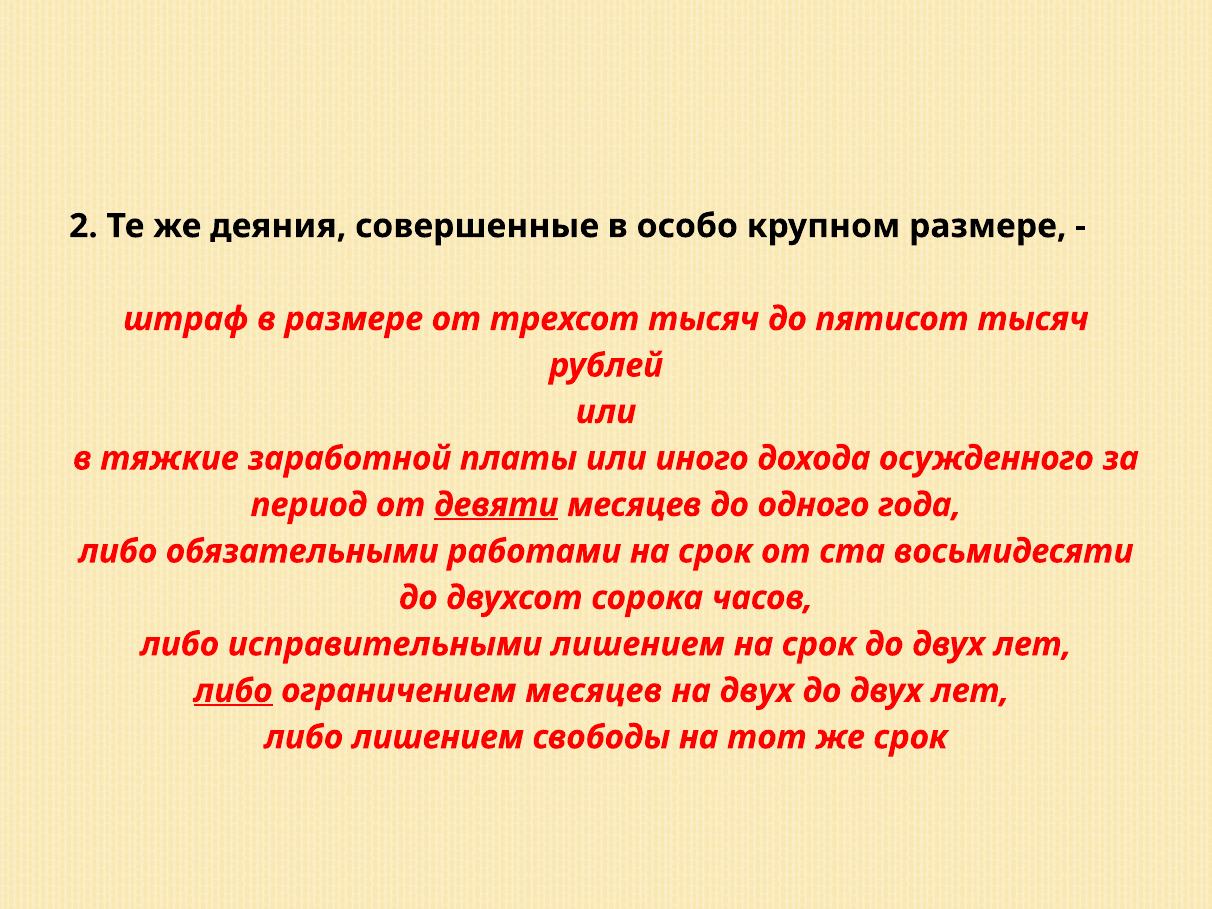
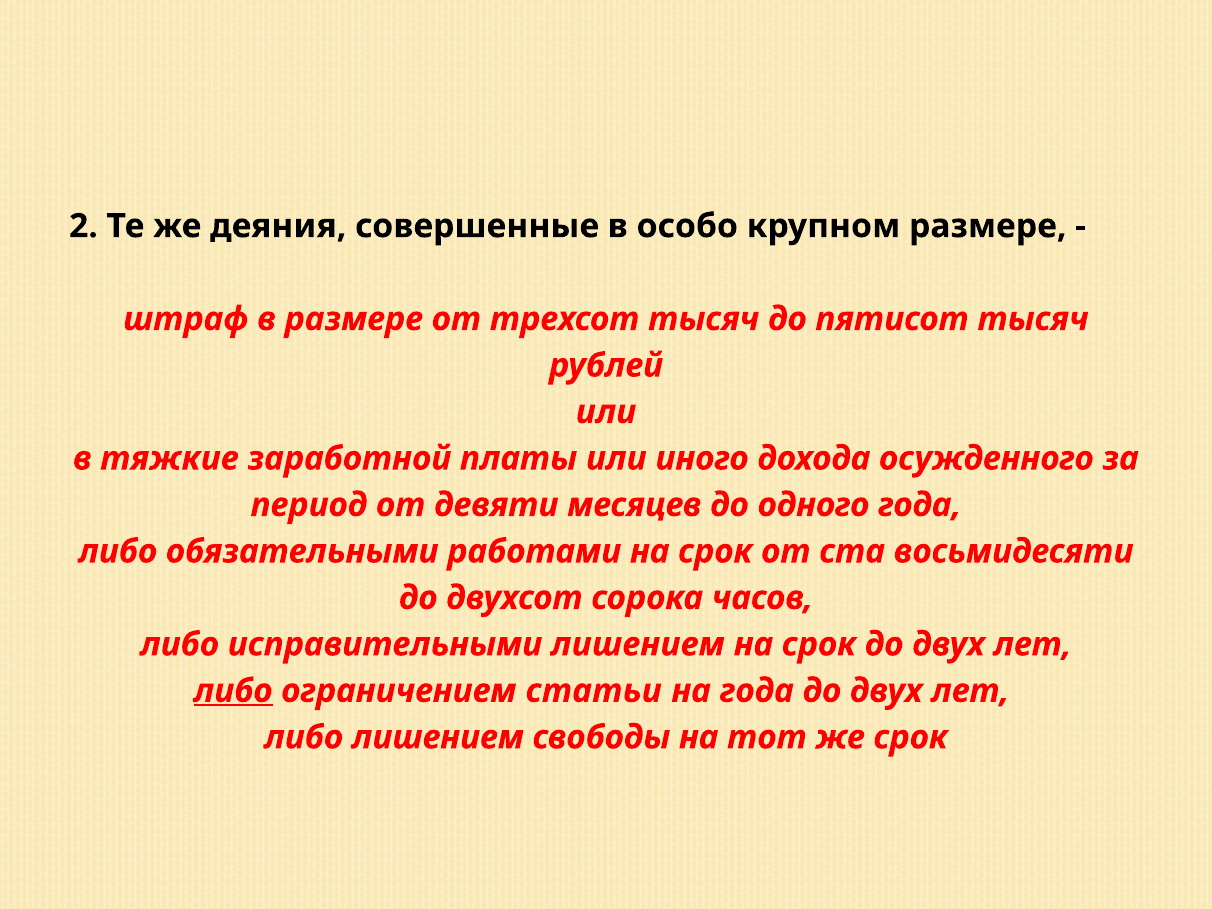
девяти underline: present -> none (496, 505)
ограничением месяцев: месяцев -> статьи (594, 691)
на двух: двух -> года (757, 691)
